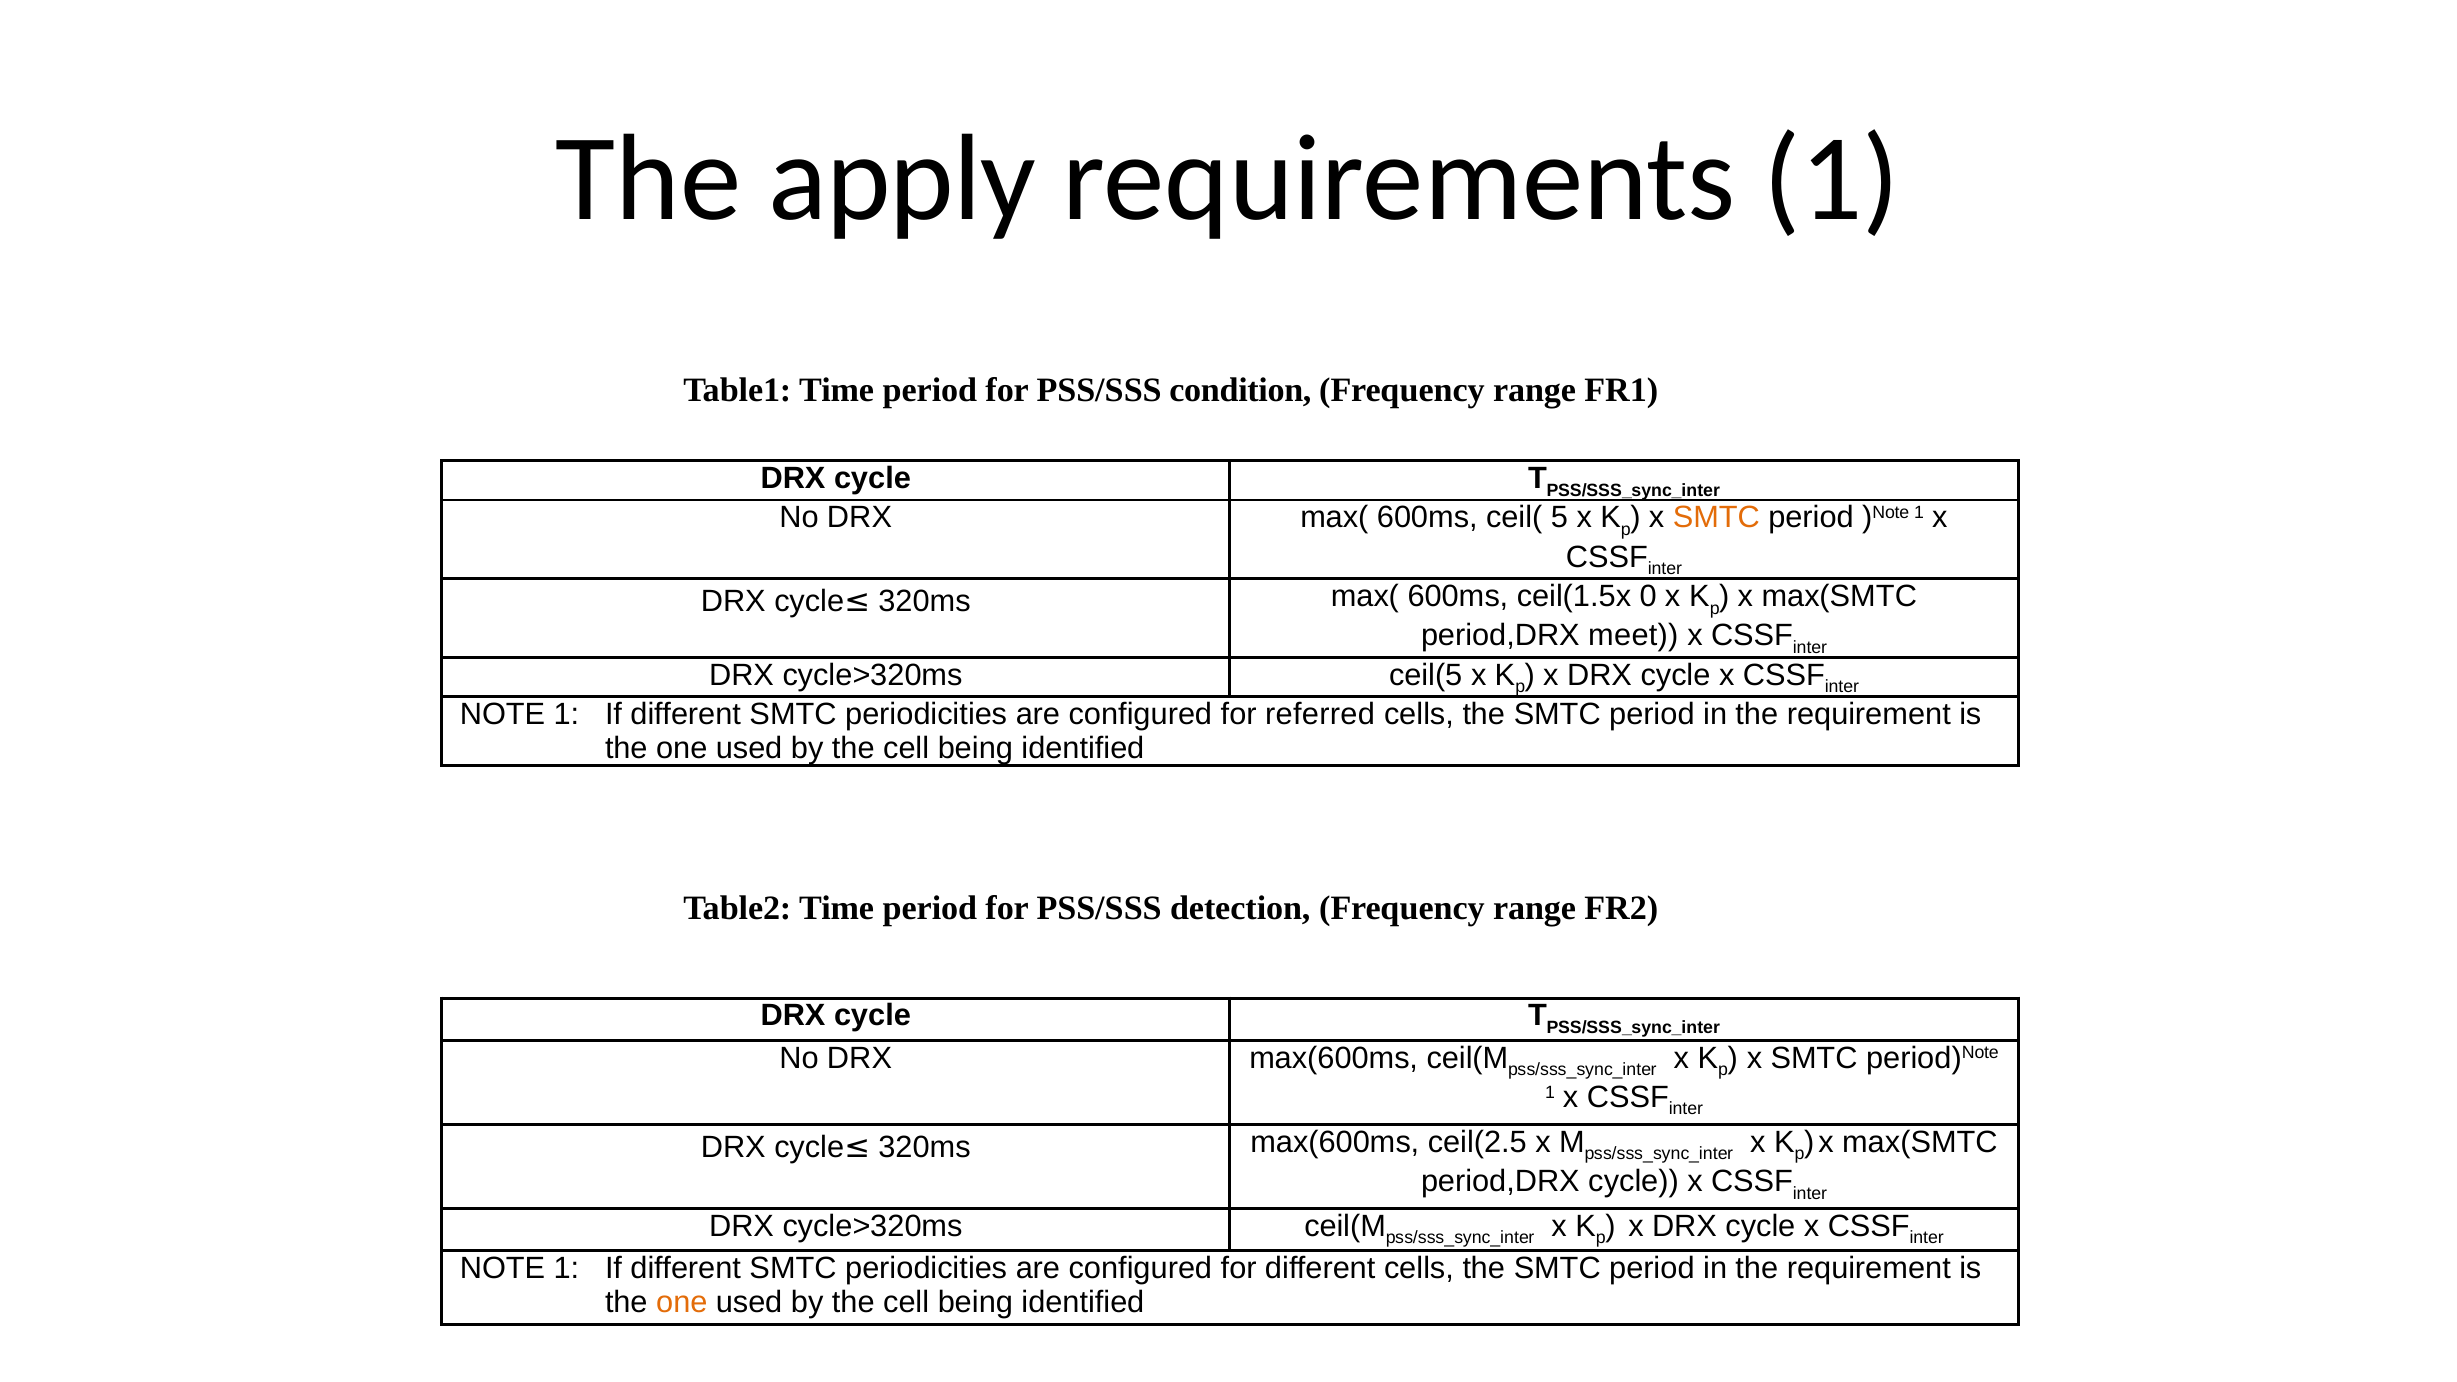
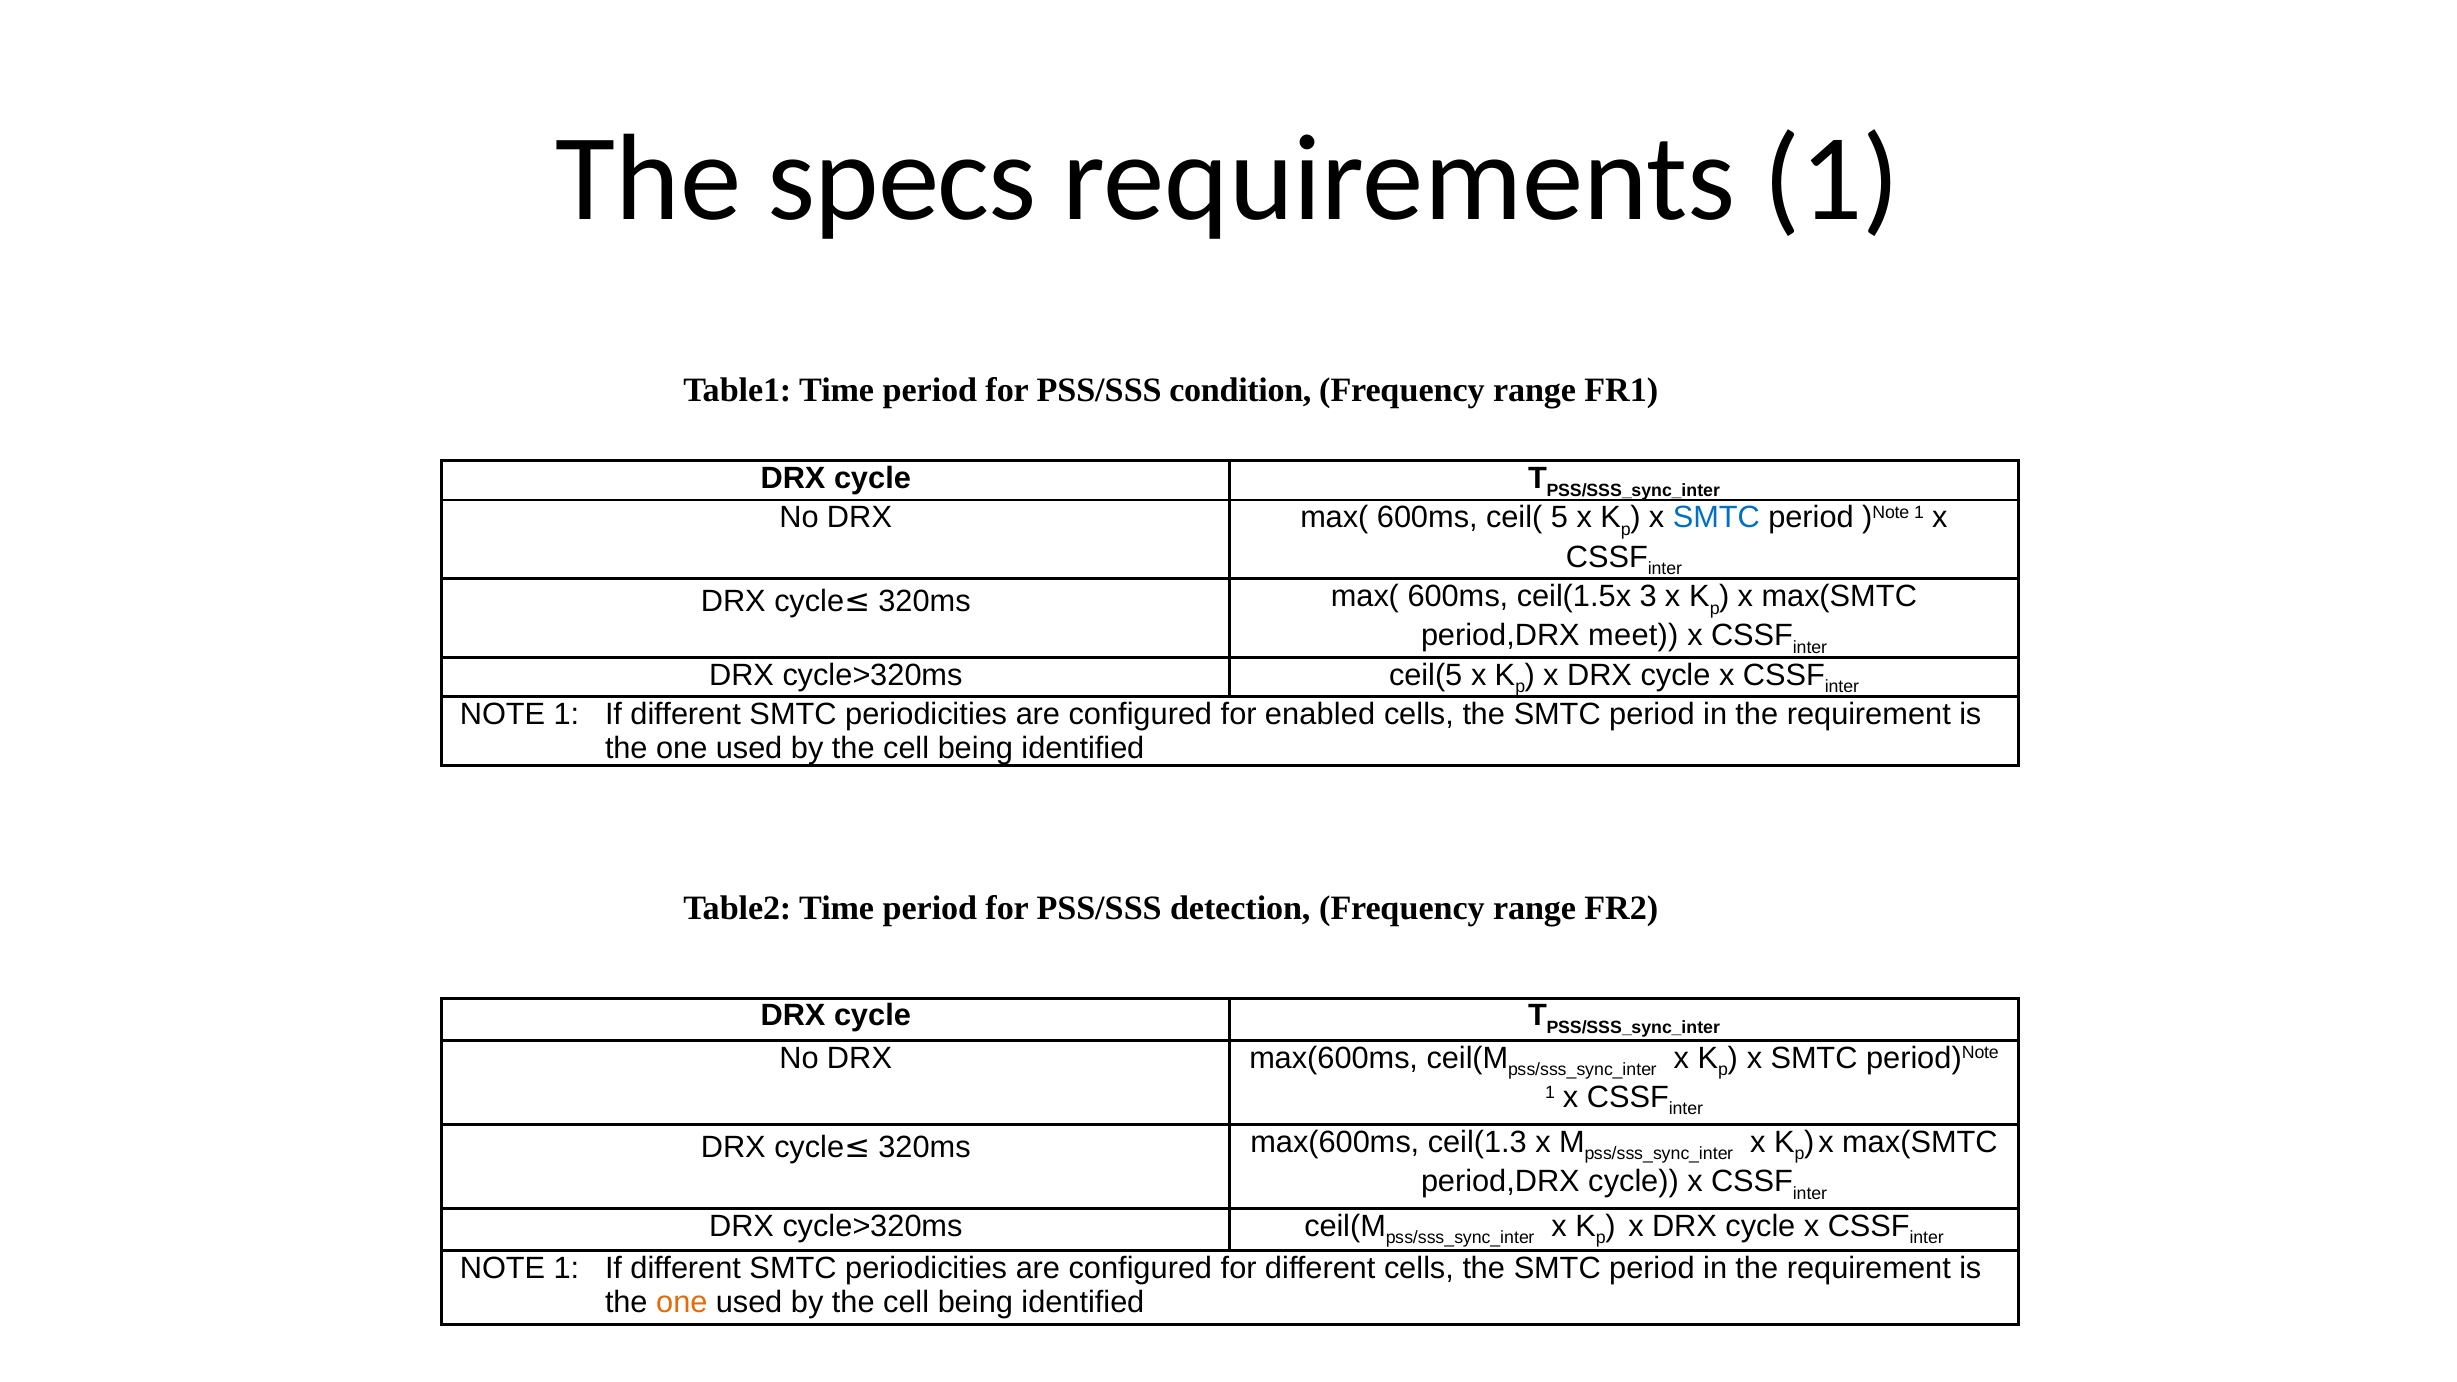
apply: apply -> specs (902, 179)
SMTC colour: orange -> blue (1716, 518)
0: 0 -> 3 (1648, 596)
referred: referred -> enabled (1320, 714)
ceil(2.5: ceil(2.5 -> ceil(1.3 (1477, 1142)
